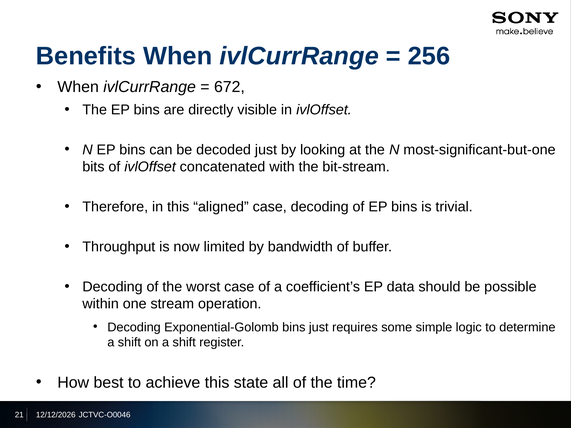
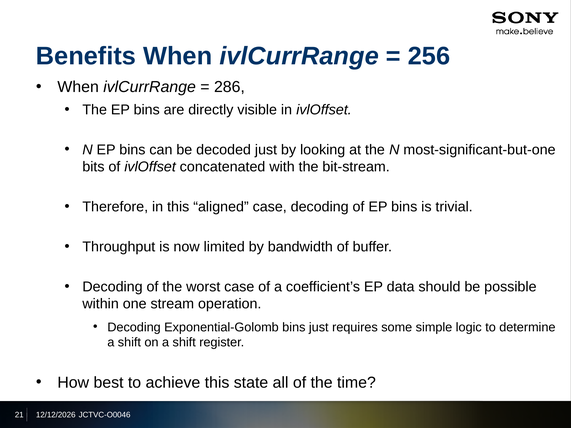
672: 672 -> 286 (229, 87)
